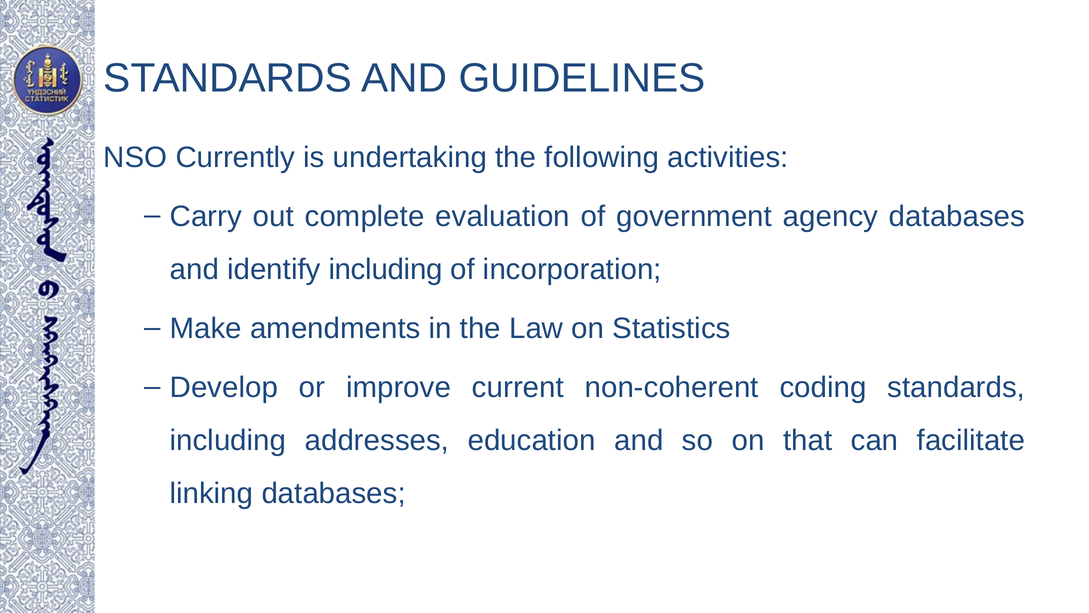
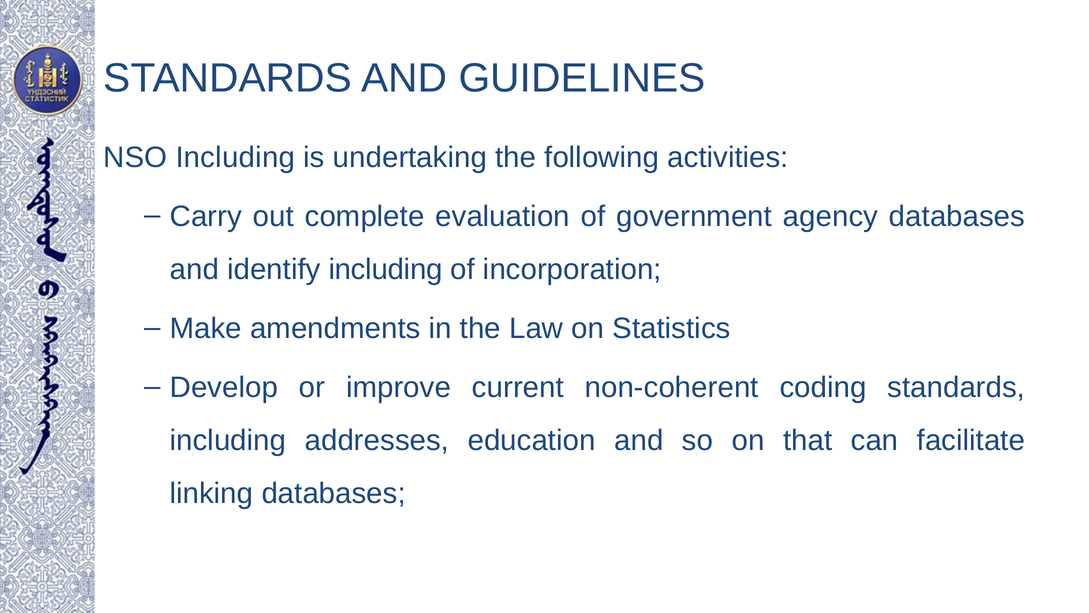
NSO Currently: Currently -> Including (235, 157)
